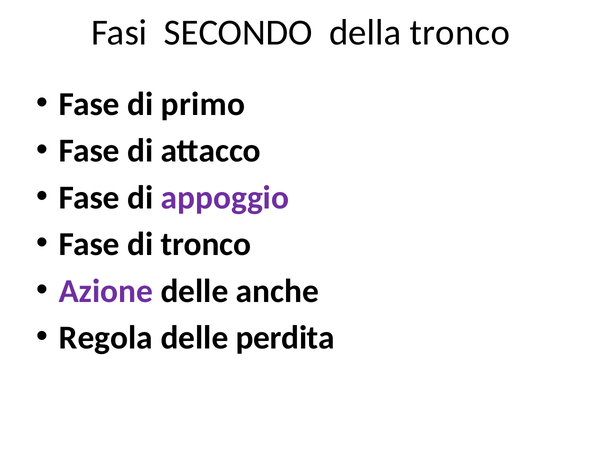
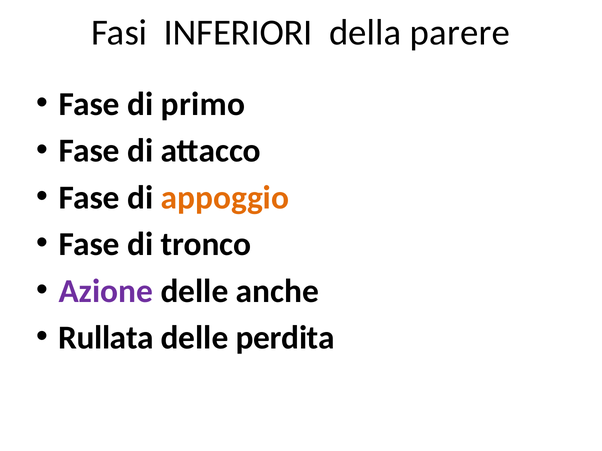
SECONDO: SECONDO -> INFERIORI (238, 32)
della tronco: tronco -> parere (460, 32)
appoggio colour: purple -> orange (225, 198)
Regola: Regola -> Rullata (106, 338)
